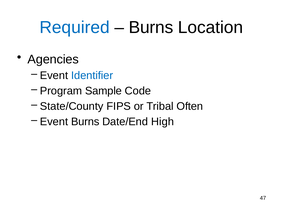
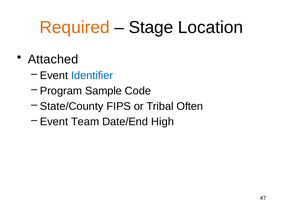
Required colour: blue -> orange (75, 27)
Burns: Burns -> Stage (151, 27)
Agencies: Agencies -> Attached (53, 59)
Event Burns: Burns -> Team (85, 122)
